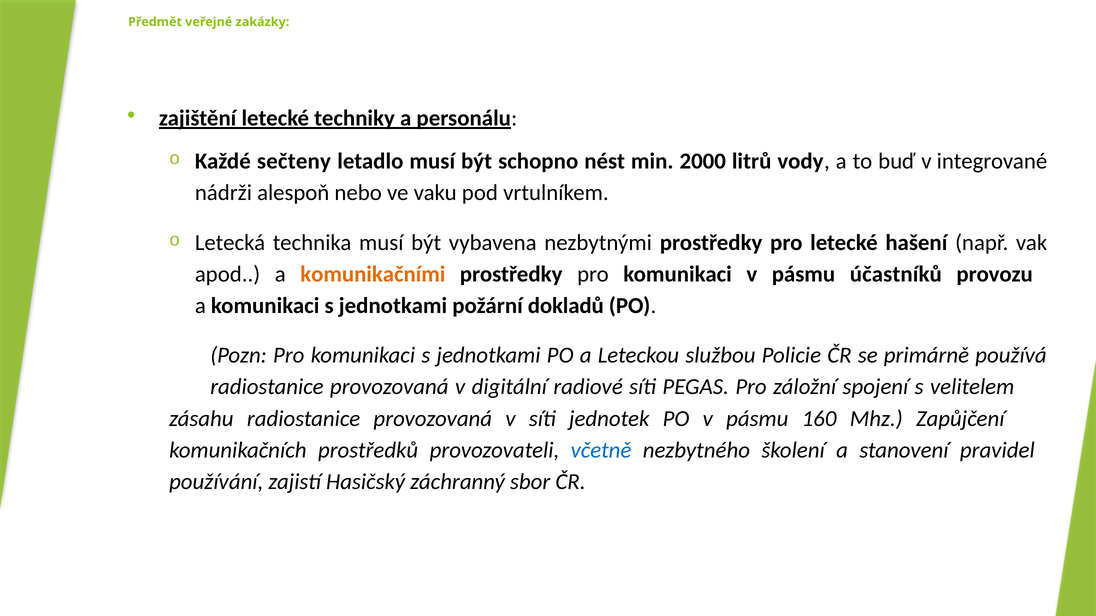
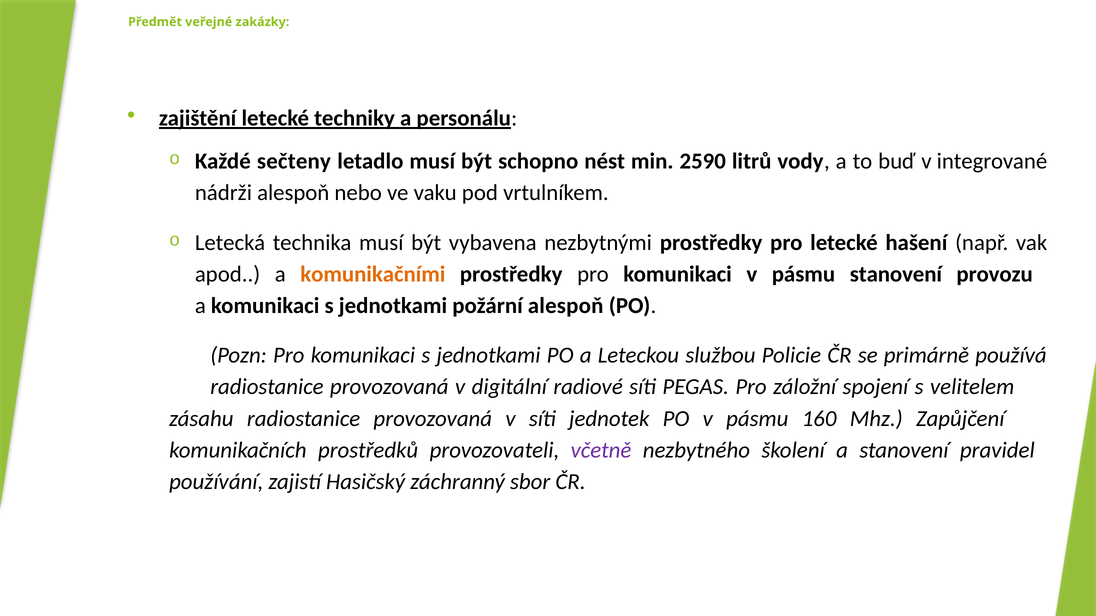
2000: 2000 -> 2590 (703, 161)
pásmu účastníků: účastníků -> stanovení (896, 274)
požární dokladů: dokladů -> alespoň (566, 306)
včetně colour: blue -> purple (601, 450)
